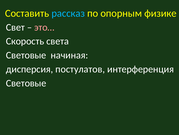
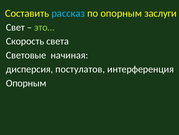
физике: физике -> заслуги (161, 13)
это… colour: pink -> light green (44, 27)
Световые: Световые -> Опорным (26, 83)
